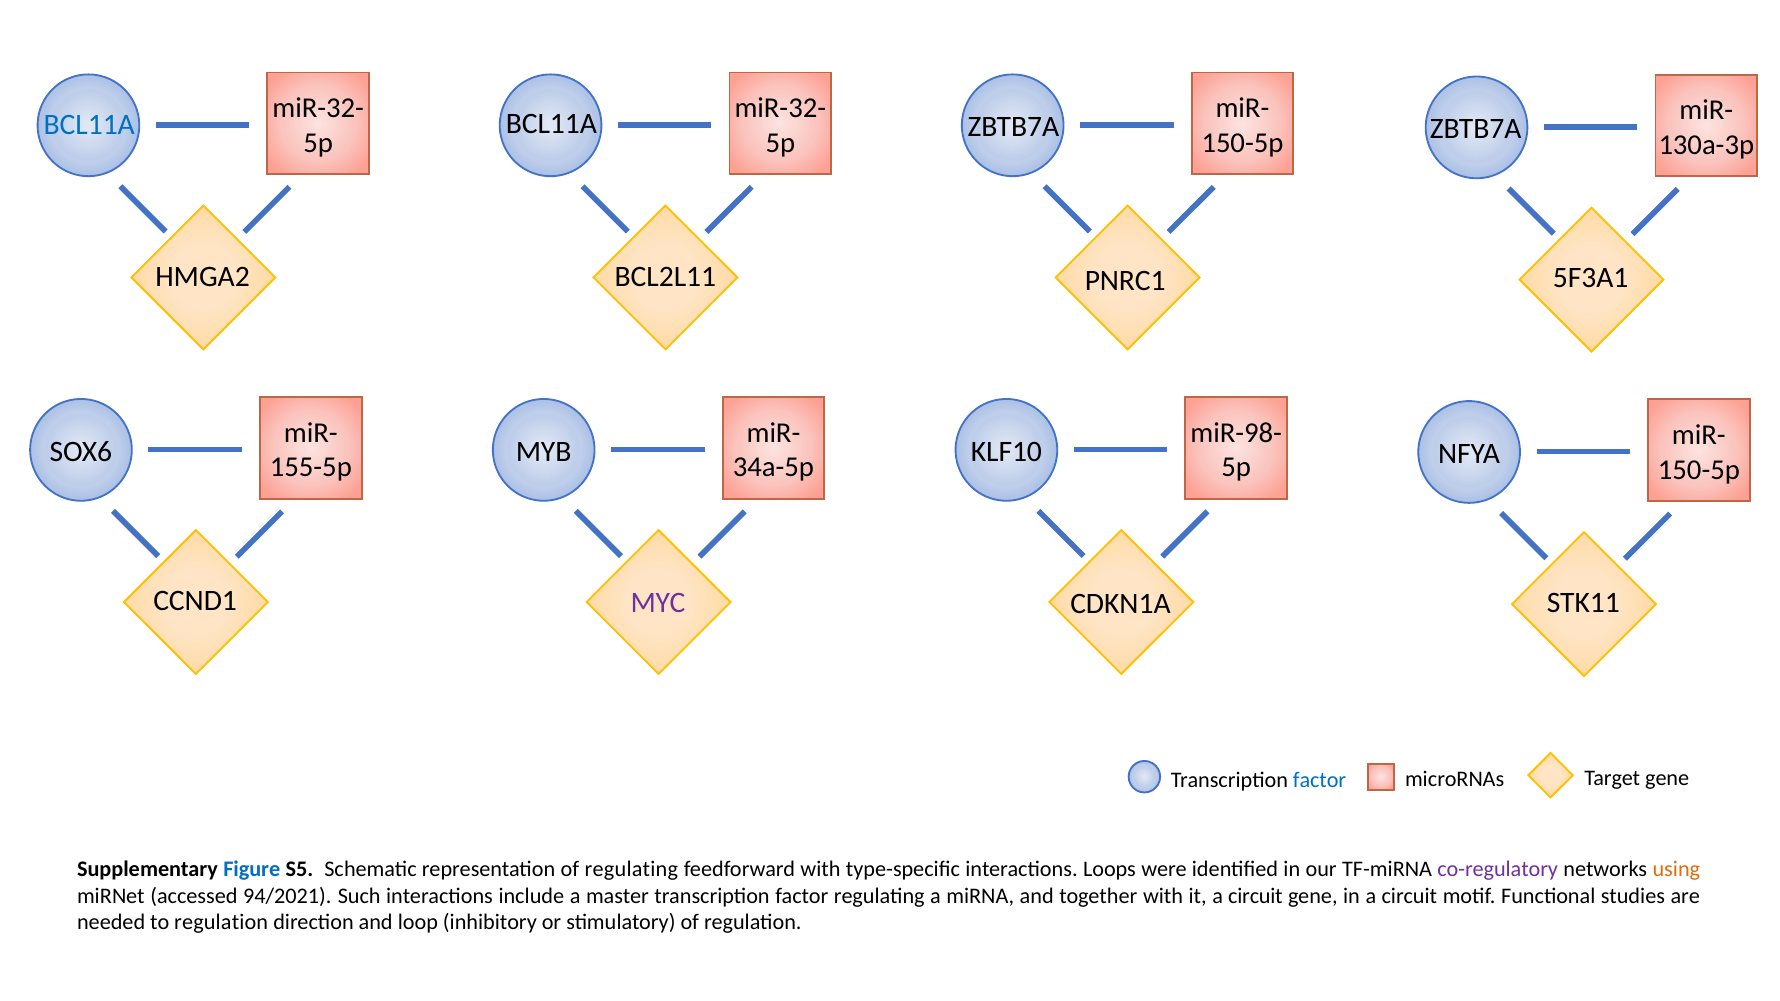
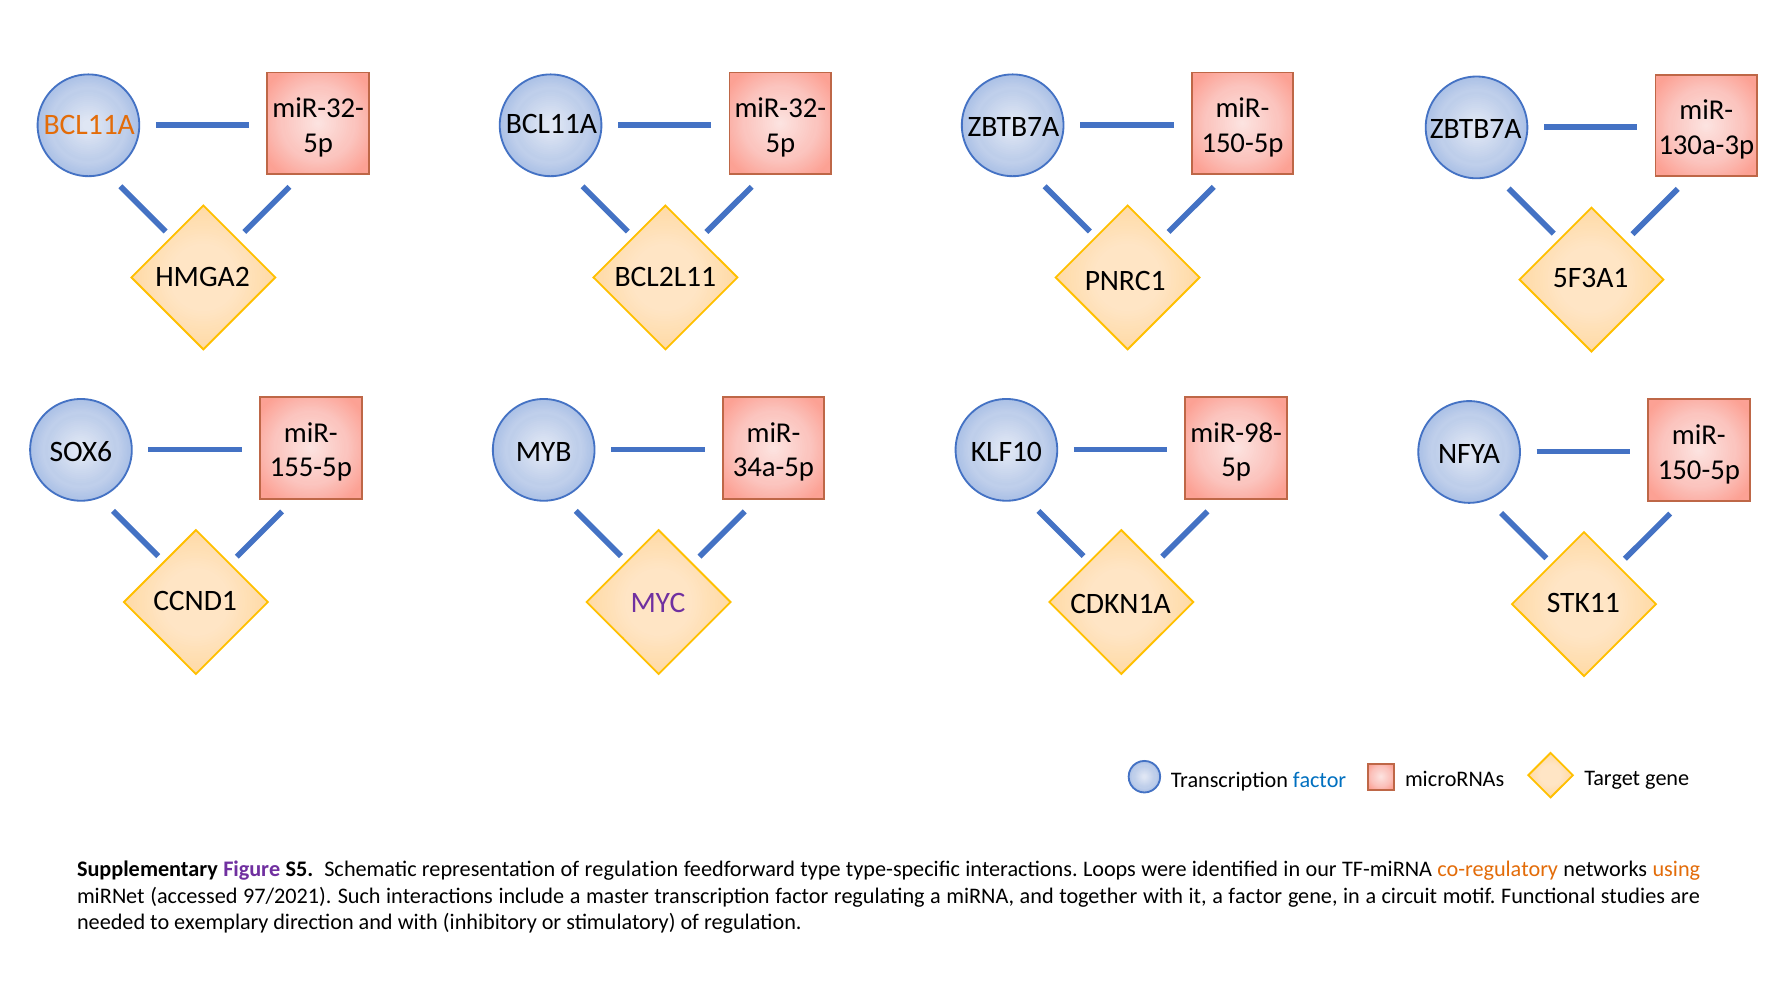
BCL11A colour: blue -> orange (89, 125)
Figure colour: blue -> purple (252, 869)
representation of regulating: regulating -> regulation (631, 869)
feedforward with: with -> type (821, 869)
co-regulatory colour: purple -> orange (1498, 869)
94/2021: 94/2021 -> 97/2021 (287, 896)
it a circuit: circuit -> factor (1255, 896)
to regulation: regulation -> exemplary (221, 923)
and loop: loop -> with (418, 923)
